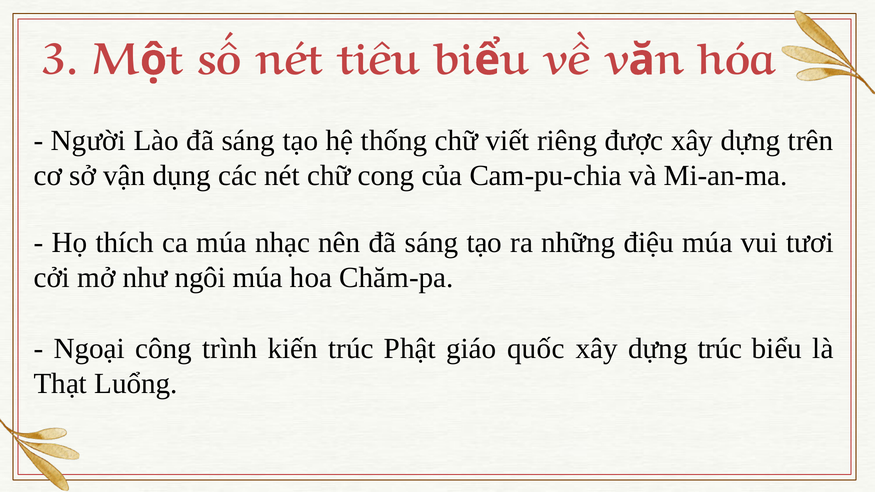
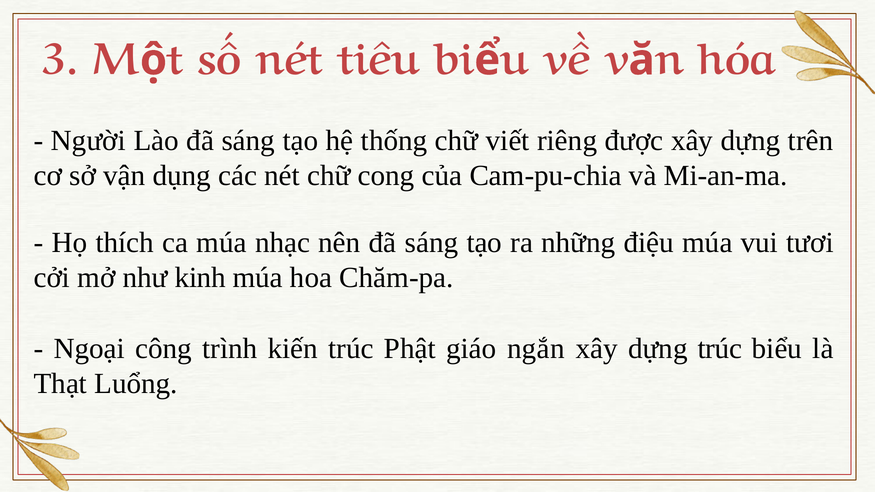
ngôi: ngôi -> kinh (200, 278)
quốc: quốc -> ngắn (536, 349)
